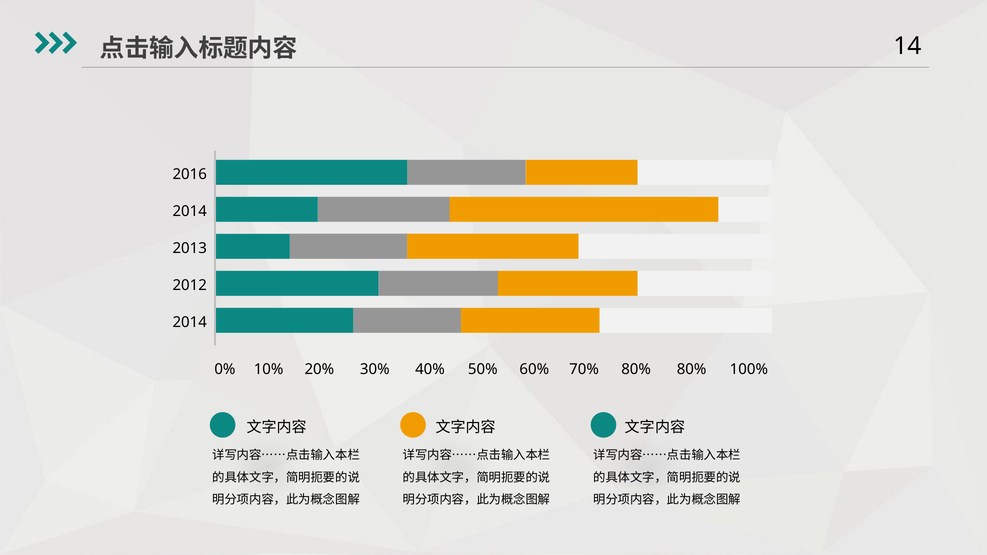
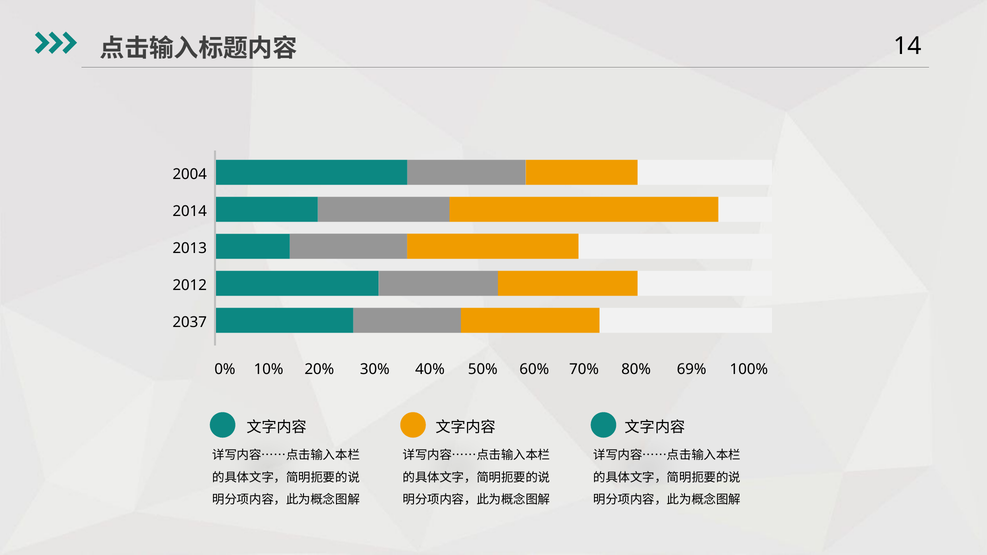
2016: 2016 -> 2004 (190, 175)
2014: 2014 -> 2037 (190, 323)
80% 80%: 80% -> 69% (692, 369)
